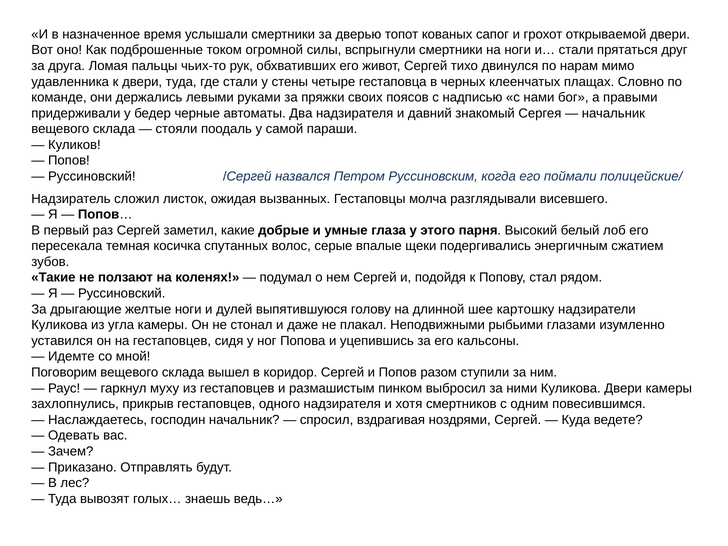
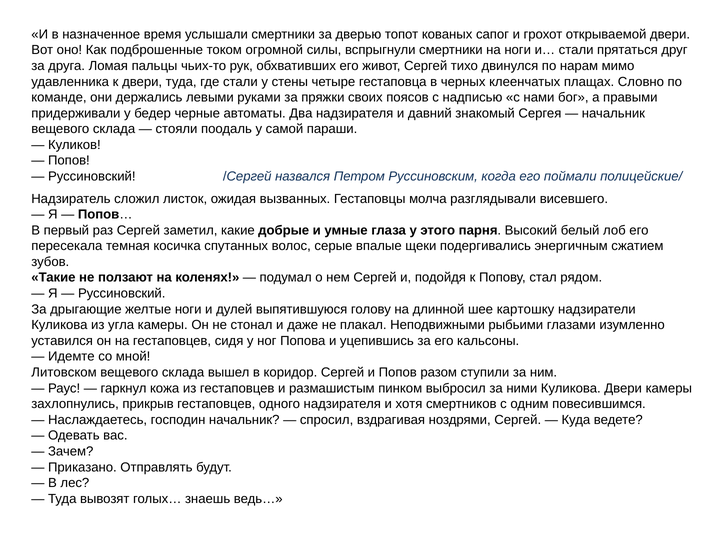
Поговорим: Поговорим -> Литовском (64, 372)
муху: муху -> кожа (165, 388)
